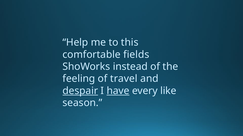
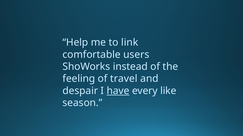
this: this -> link (130, 43)
fields: fields -> users (136, 55)
despair underline: present -> none (80, 91)
